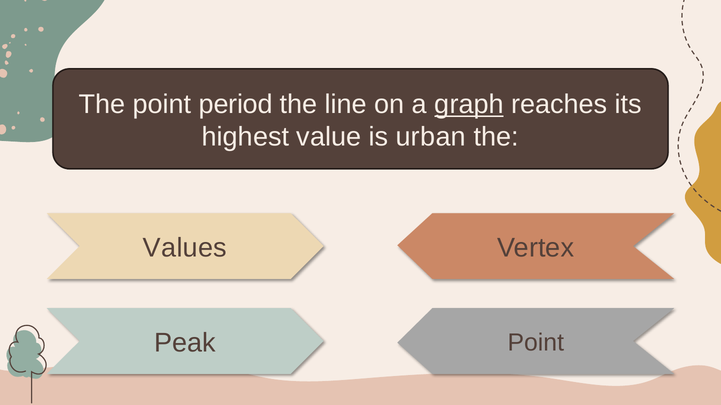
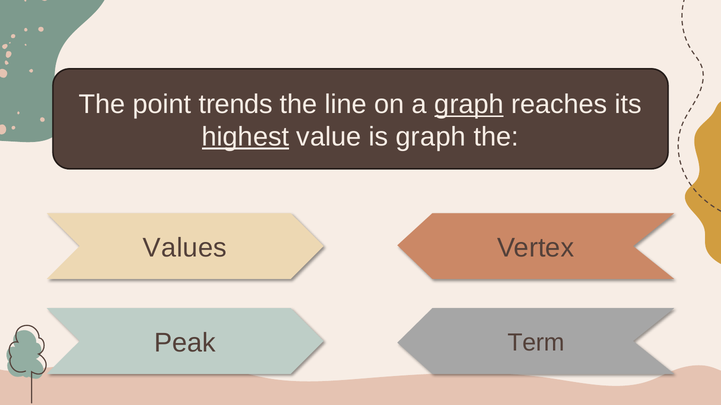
period: period -> trends (236, 105)
highest underline: none -> present (245, 137)
is urban: urban -> graph (431, 137)
Point: Point -> Term (536, 343)
